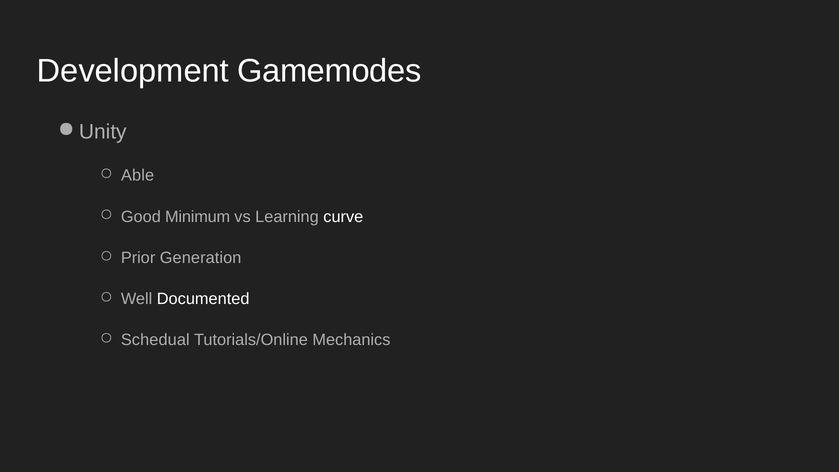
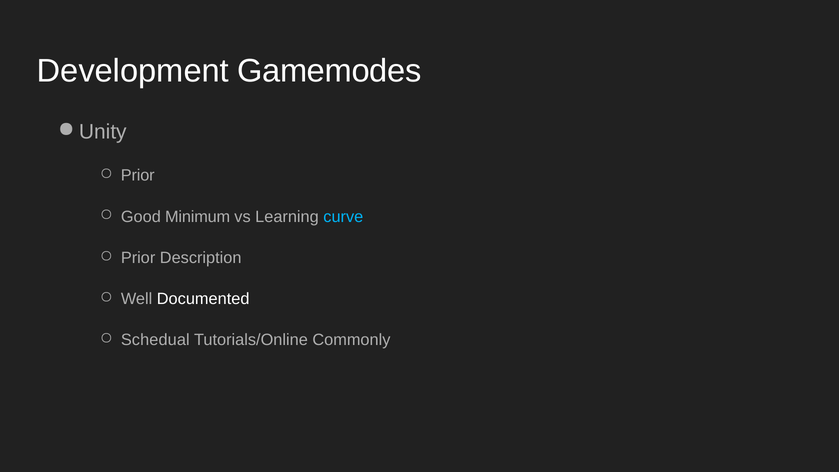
Able: Able -> Prior (138, 176)
curve colour: white -> light blue (343, 217)
Generation: Generation -> Description (201, 258)
Mechanics: Mechanics -> Commonly (351, 340)
